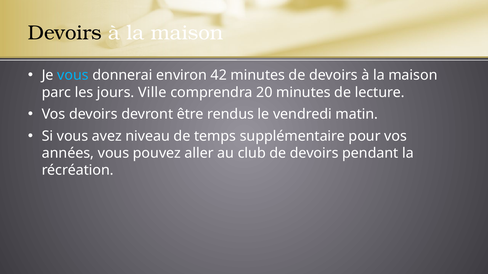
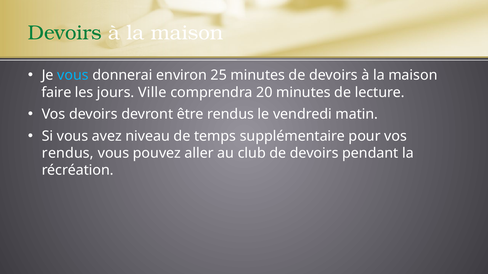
Devoirs colour: black -> green (65, 33)
42: 42 -> 25 (219, 75)
parc: parc -> faire (56, 92)
années: années -> rendus (68, 154)
